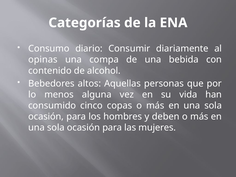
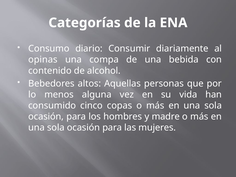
deben: deben -> madre (166, 117)
